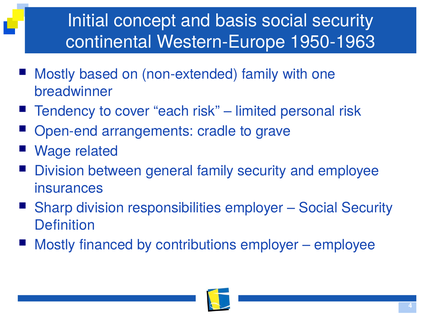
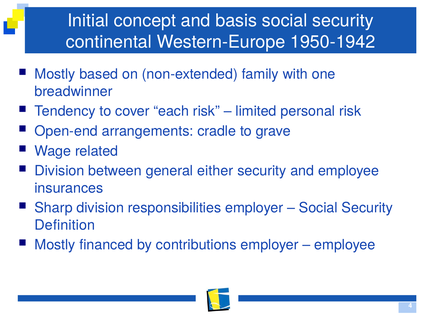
1950-1963: 1950-1963 -> 1950-1942 (333, 42)
general family: family -> either (215, 171)
